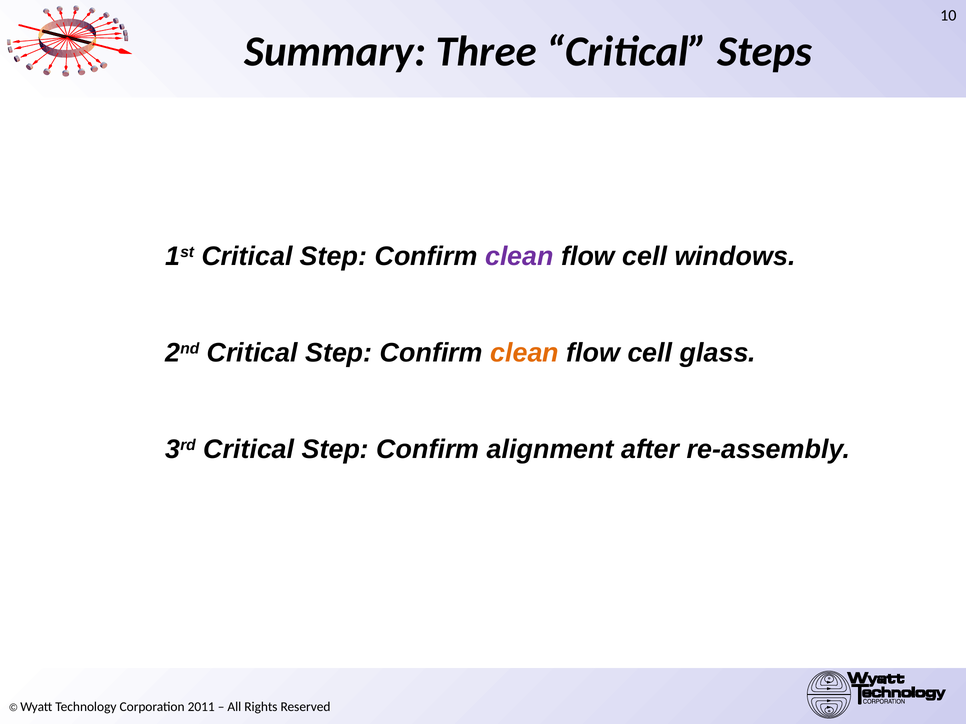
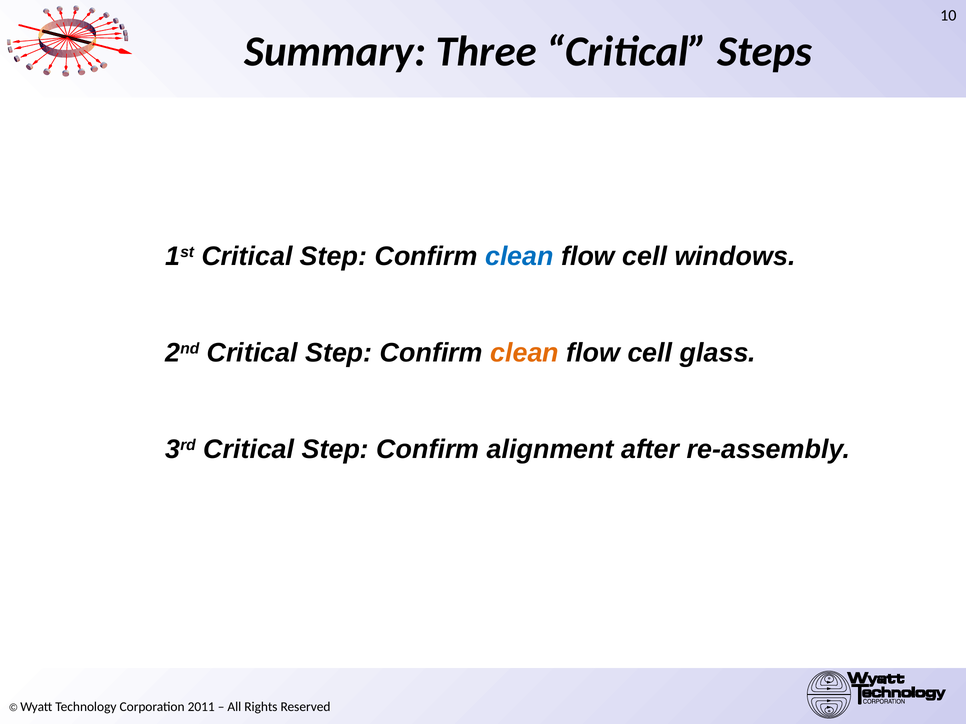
clean colour: purple -> blue (519, 257)
